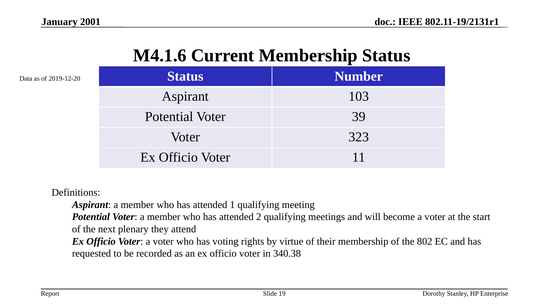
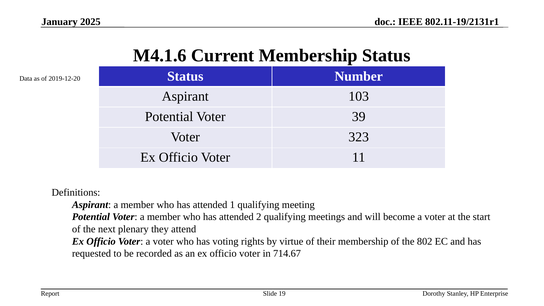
2001: 2001 -> 2025 (90, 22)
340.38: 340.38 -> 714.67 (287, 254)
